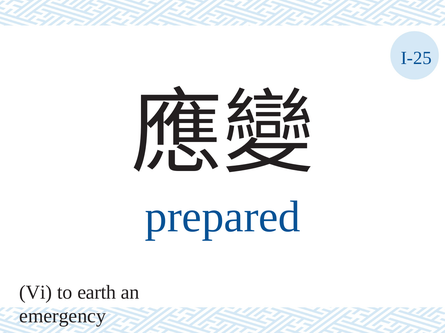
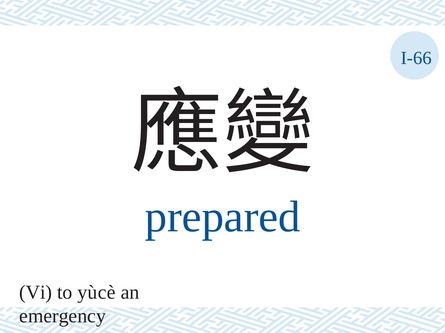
I-25: I-25 -> I-66 (416, 58)
earth: earth -> yùcè (96, 293)
